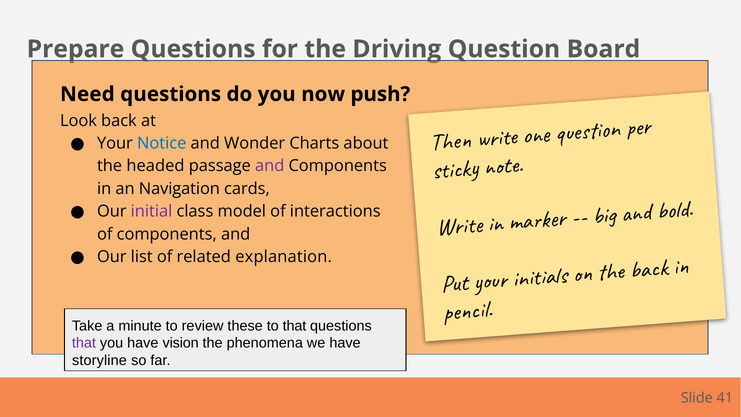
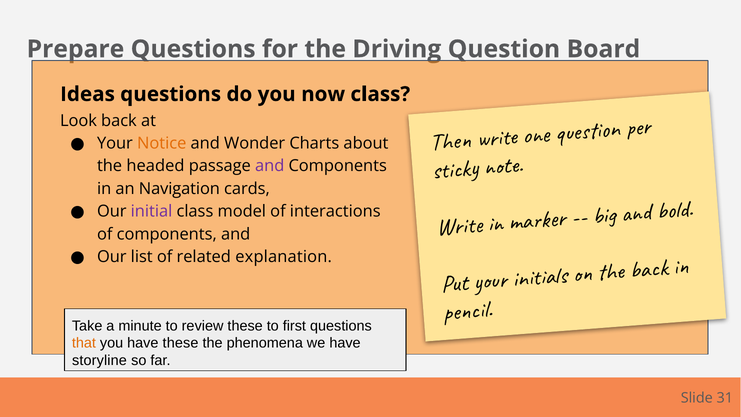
Need: Need -> Ideas (87, 94)
now push: push -> class (380, 94)
Notice colour: blue -> orange (162, 143)
to that: that -> first (294, 326)
that colour: purple -> orange (84, 343)
have vision: vision -> these (181, 343)
41: 41 -> 31 (725, 398)
